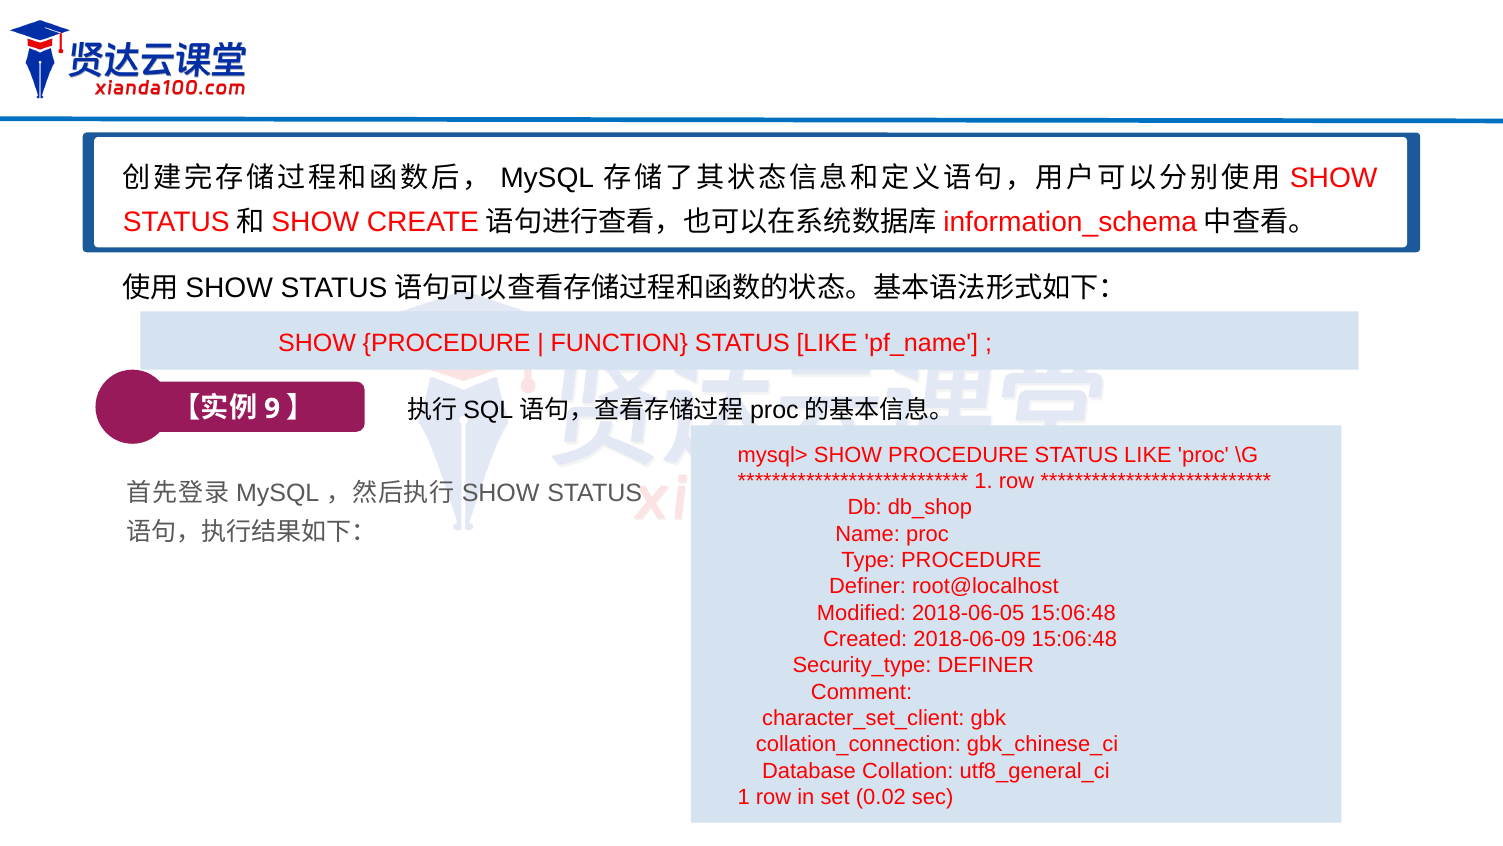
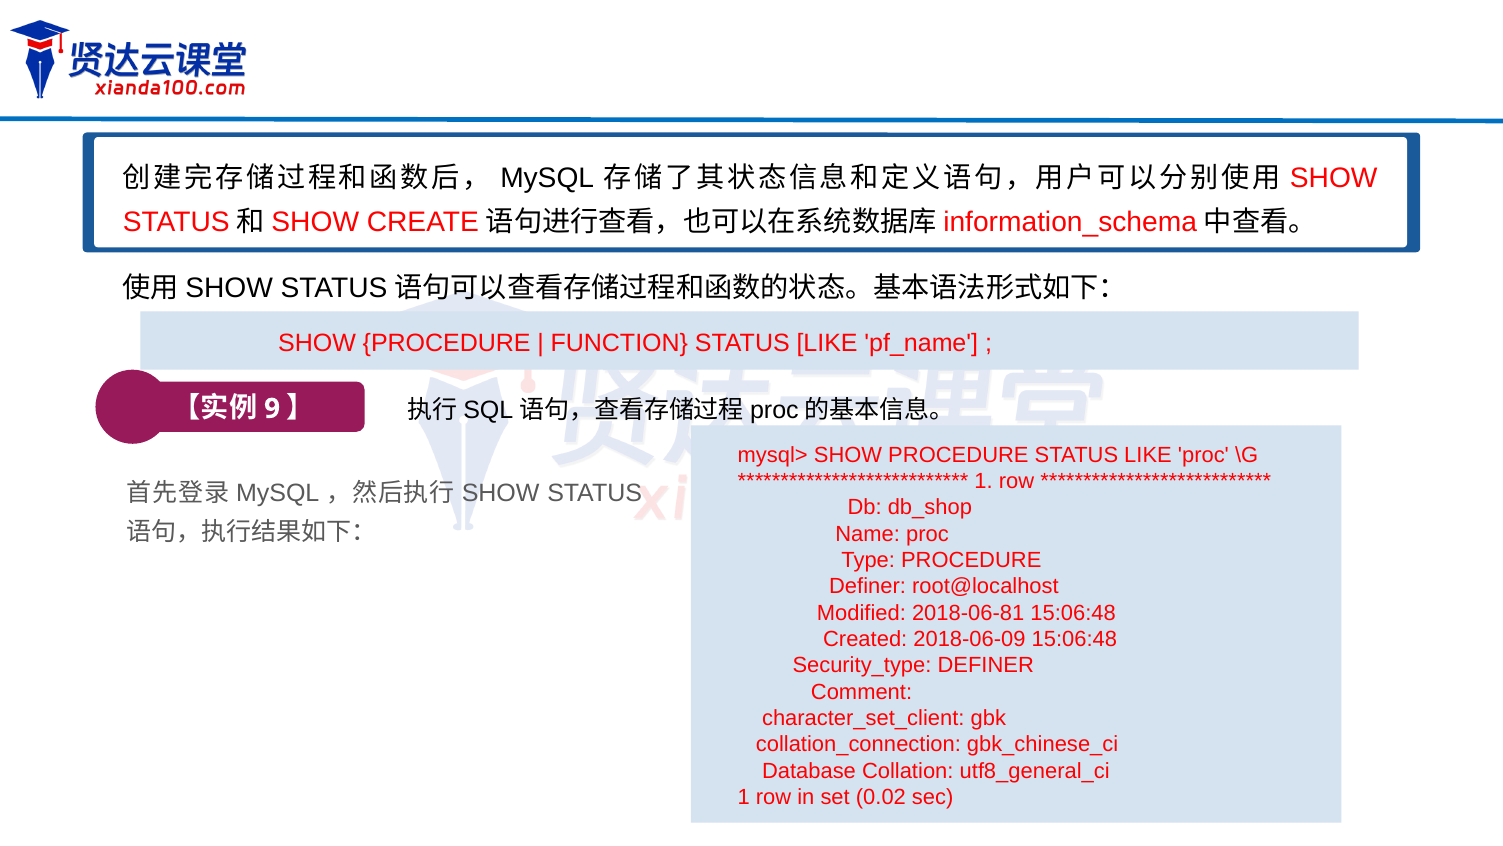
2018-06-05: 2018-06-05 -> 2018-06-81 (968, 613)
